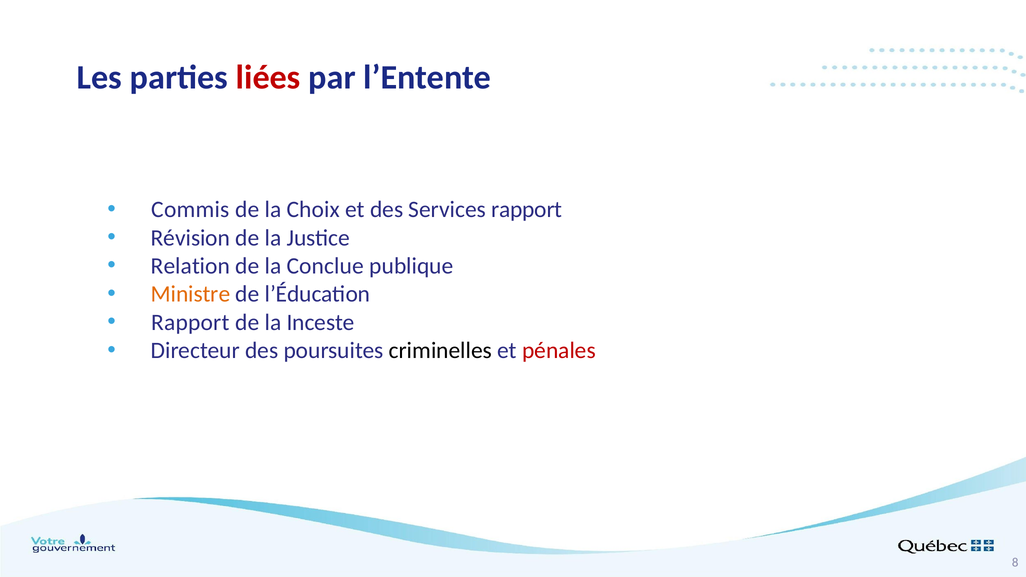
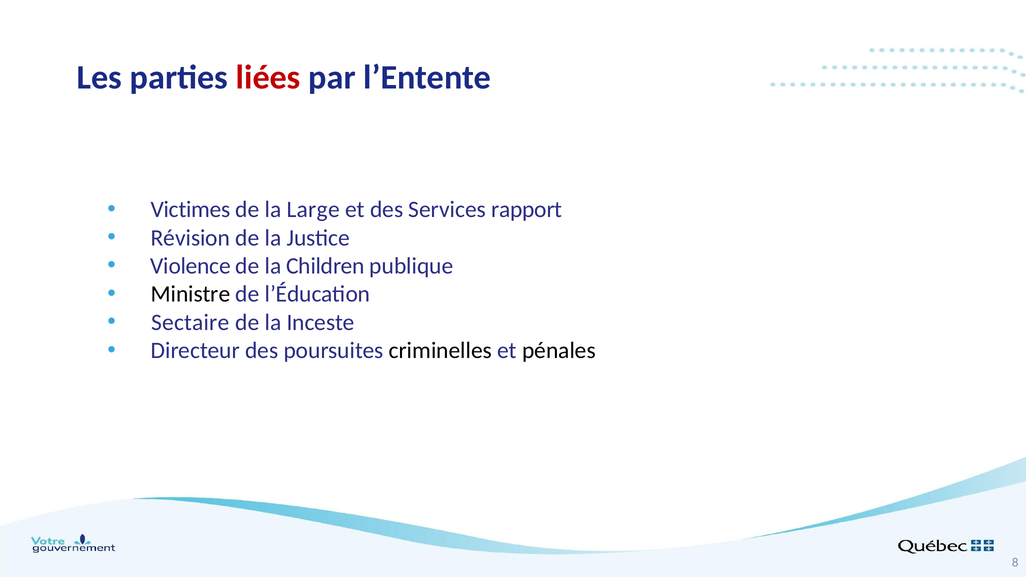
Commis: Commis -> Victimes (191, 210)
Choix: Choix -> Large (313, 210)
Relation: Relation -> Violence (191, 266)
Conclue: Conclue -> Children (325, 266)
Ministre colour: orange -> black (190, 294)
Rapport: Rapport -> Sectaire (190, 322)
pénales colour: red -> black (559, 351)
